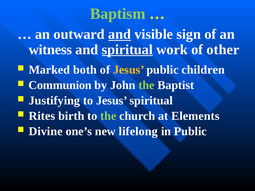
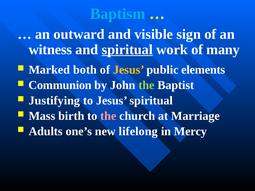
Baptism colour: light green -> light blue (118, 14)
and underline: present -> none (120, 34)
other: other -> many (223, 50)
children: children -> elements (203, 70)
Rites: Rites -> Mass (42, 116)
the colour: light green -> pink (108, 116)
Elements: Elements -> Marriage (196, 116)
Divine: Divine -> Adults (46, 131)
in Public: Public -> Mercy (190, 131)
